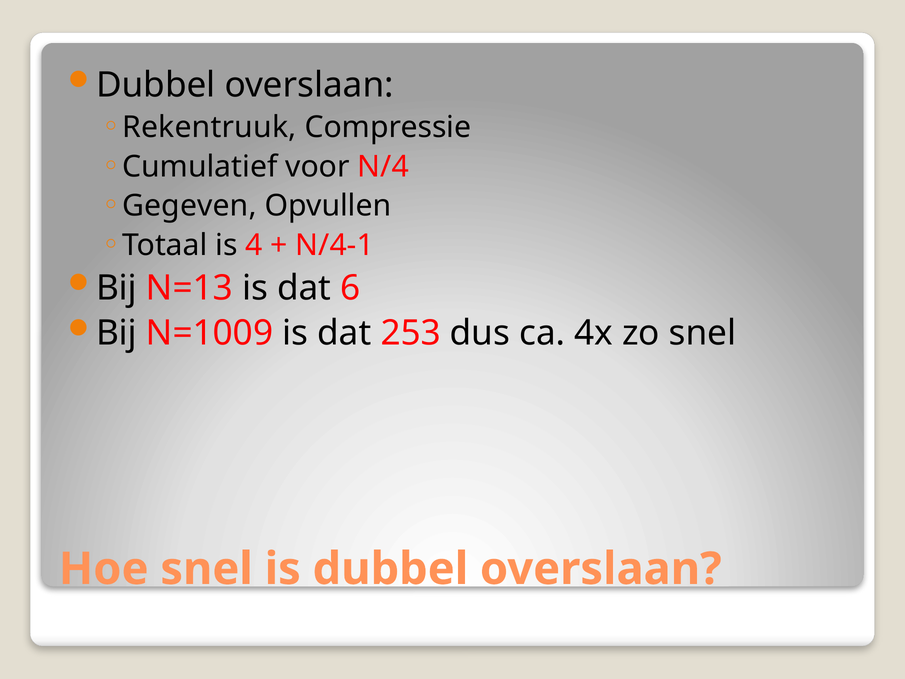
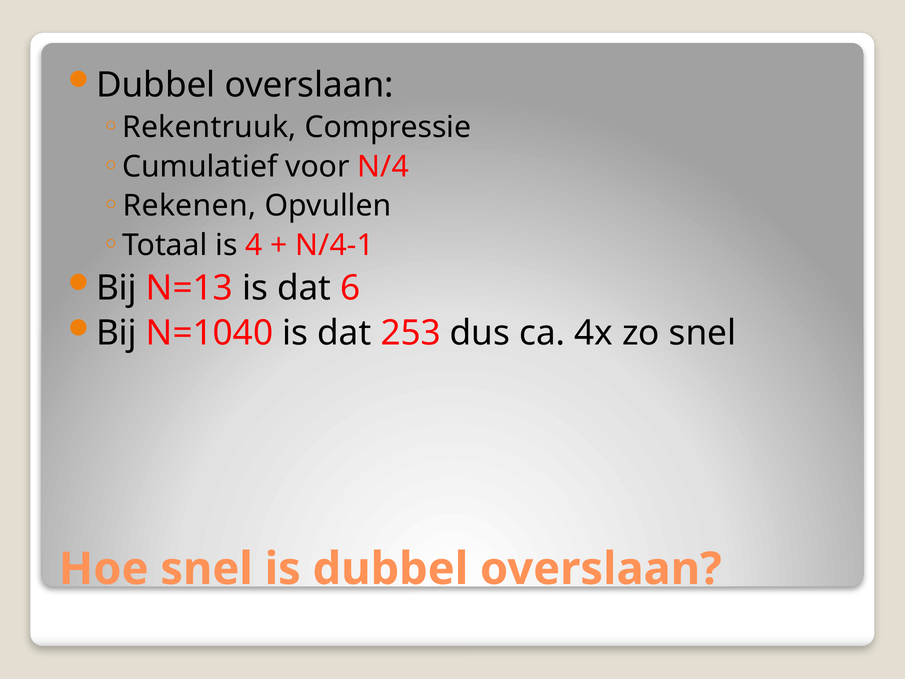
Gegeven: Gegeven -> Rekenen (189, 206)
N=1009: N=1009 -> N=1040 (210, 333)
